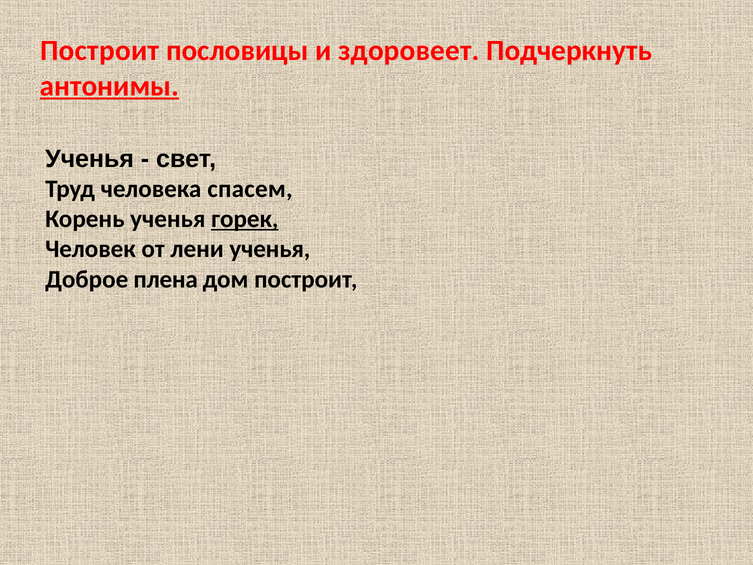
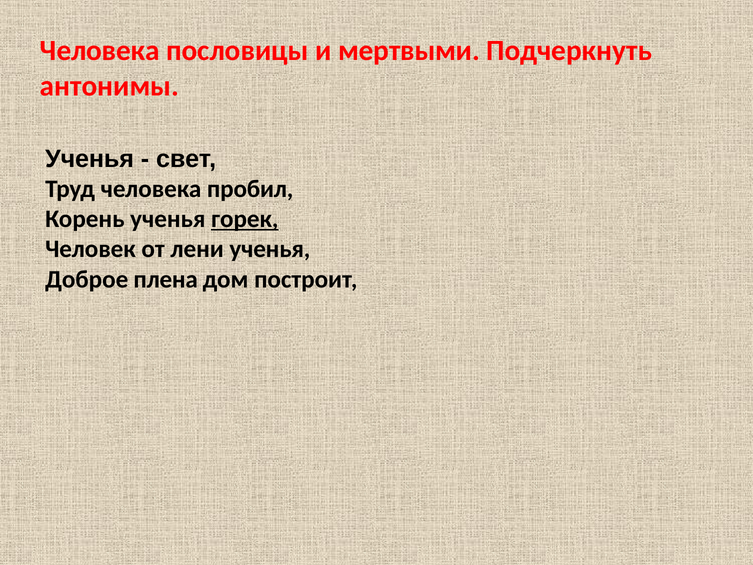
Построит: Построит -> Человека (100, 51)
здоровеет: здоровеет -> мертвыми (409, 51)
антонимы underline: present -> none (109, 86)
спасем: спасем -> пробил (250, 189)
